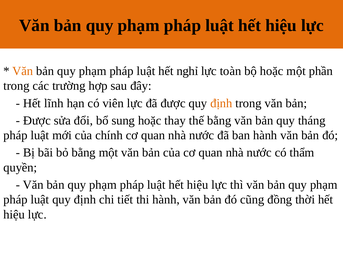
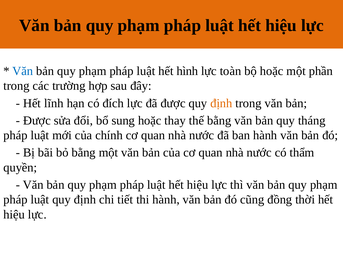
Văn colour: orange -> blue (23, 71)
nghỉ: nghỉ -> hình (187, 71)
viên: viên -> đích (113, 103)
